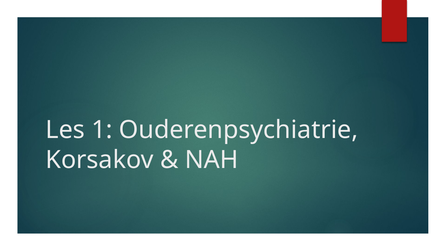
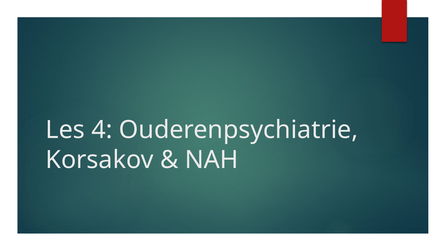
1: 1 -> 4 (102, 130)
